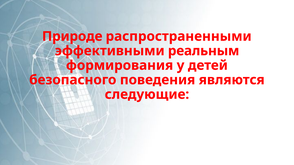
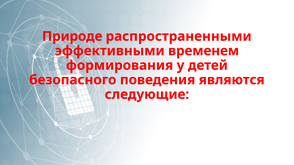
реальным: реальным -> временем (204, 51)
